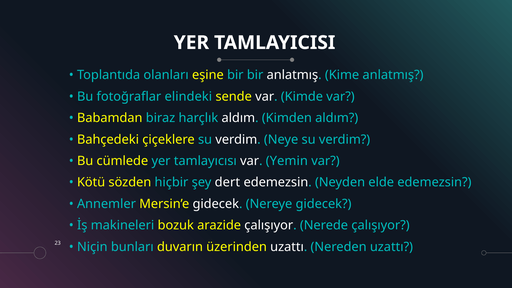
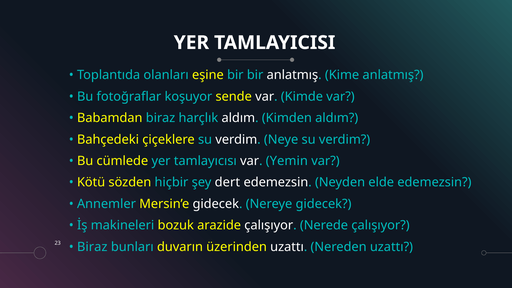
elindeki: elindeki -> koşuyor (188, 96)
Niçin: Niçin -> Biraz (92, 247)
